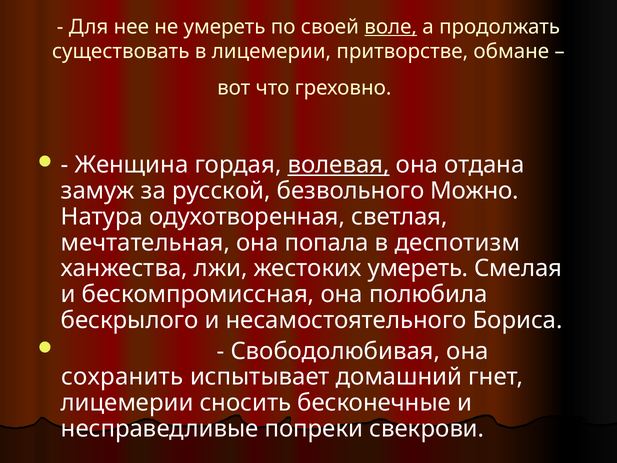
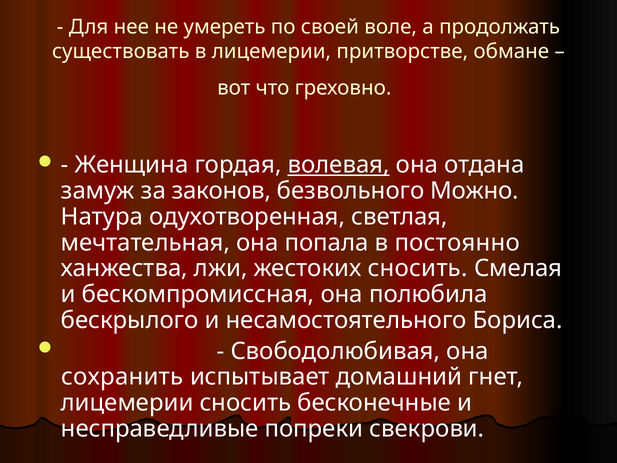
воле underline: present -> none (391, 27)
русской: русской -> законов (221, 191)
деспотизм: деспотизм -> постоянно (457, 242)
жестоких умереть: умереть -> сносить (418, 268)
